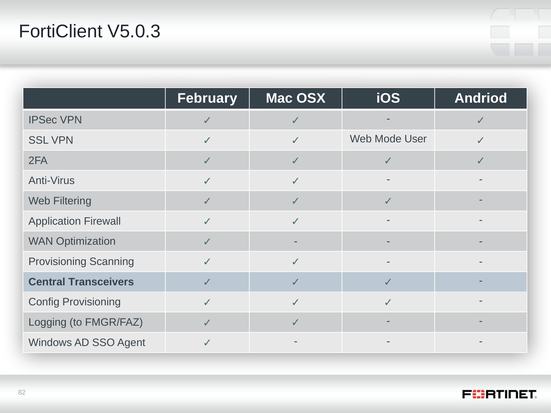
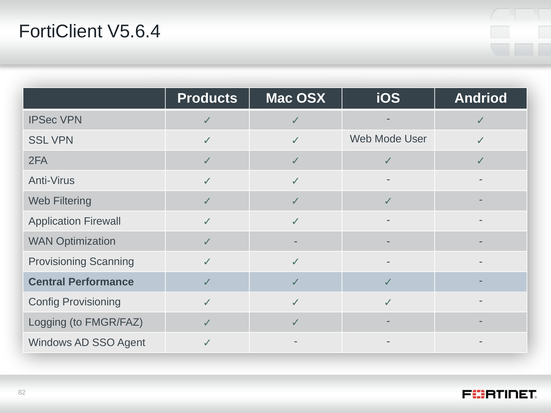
V5.0.3: V5.0.3 -> V5.6.4 (134, 32)
February: February -> Products (207, 98)
Transceivers: Transceivers -> Performance (101, 282)
